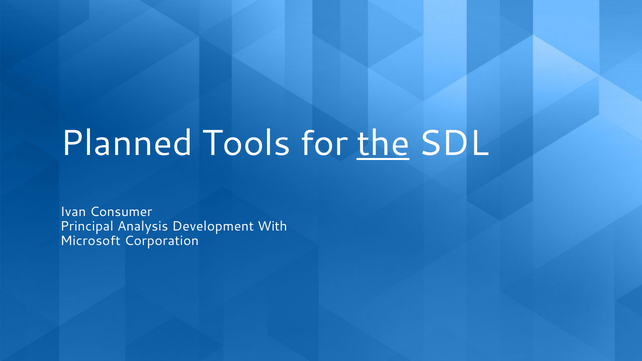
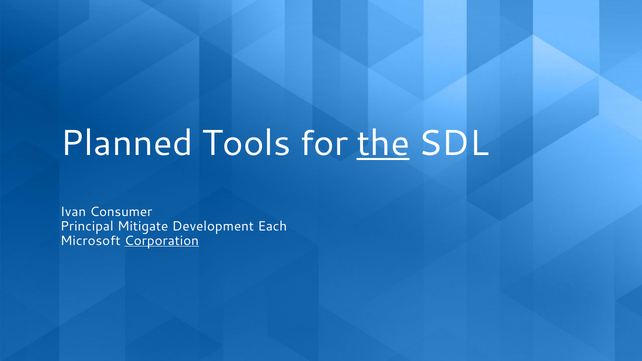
Analysis: Analysis -> Mitigate (143, 226)
With: With -> Each (272, 226)
Corporation underline: none -> present (162, 241)
